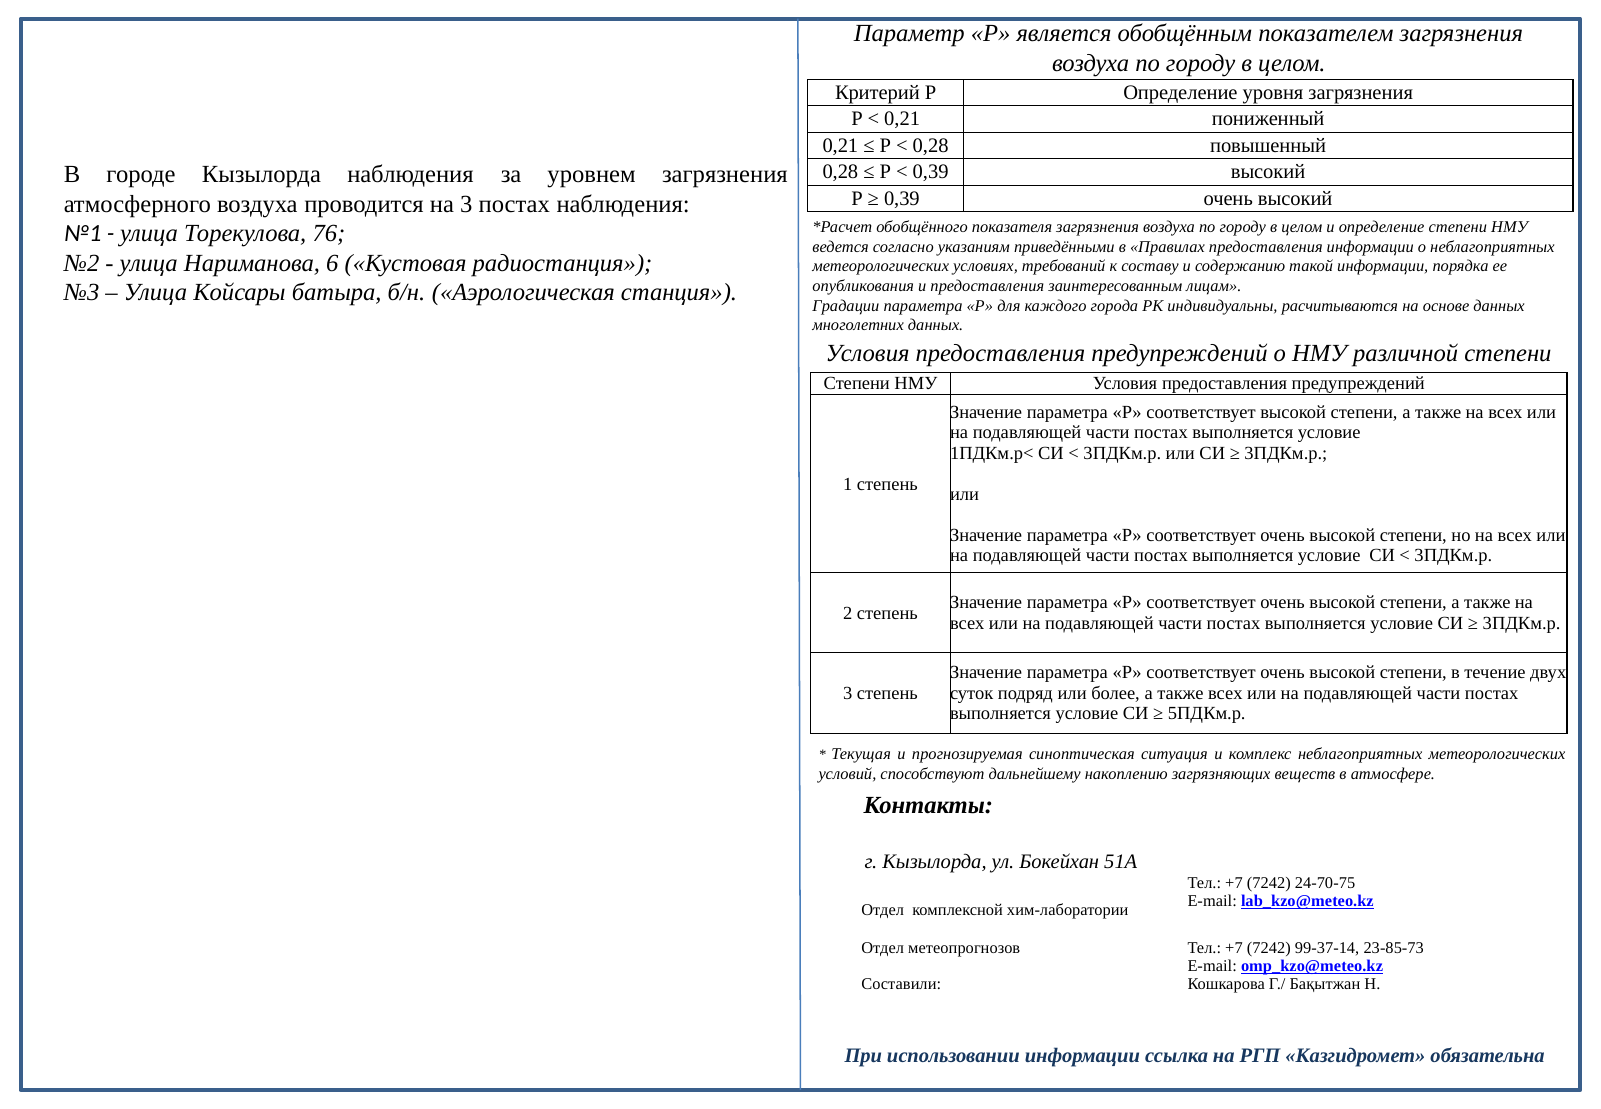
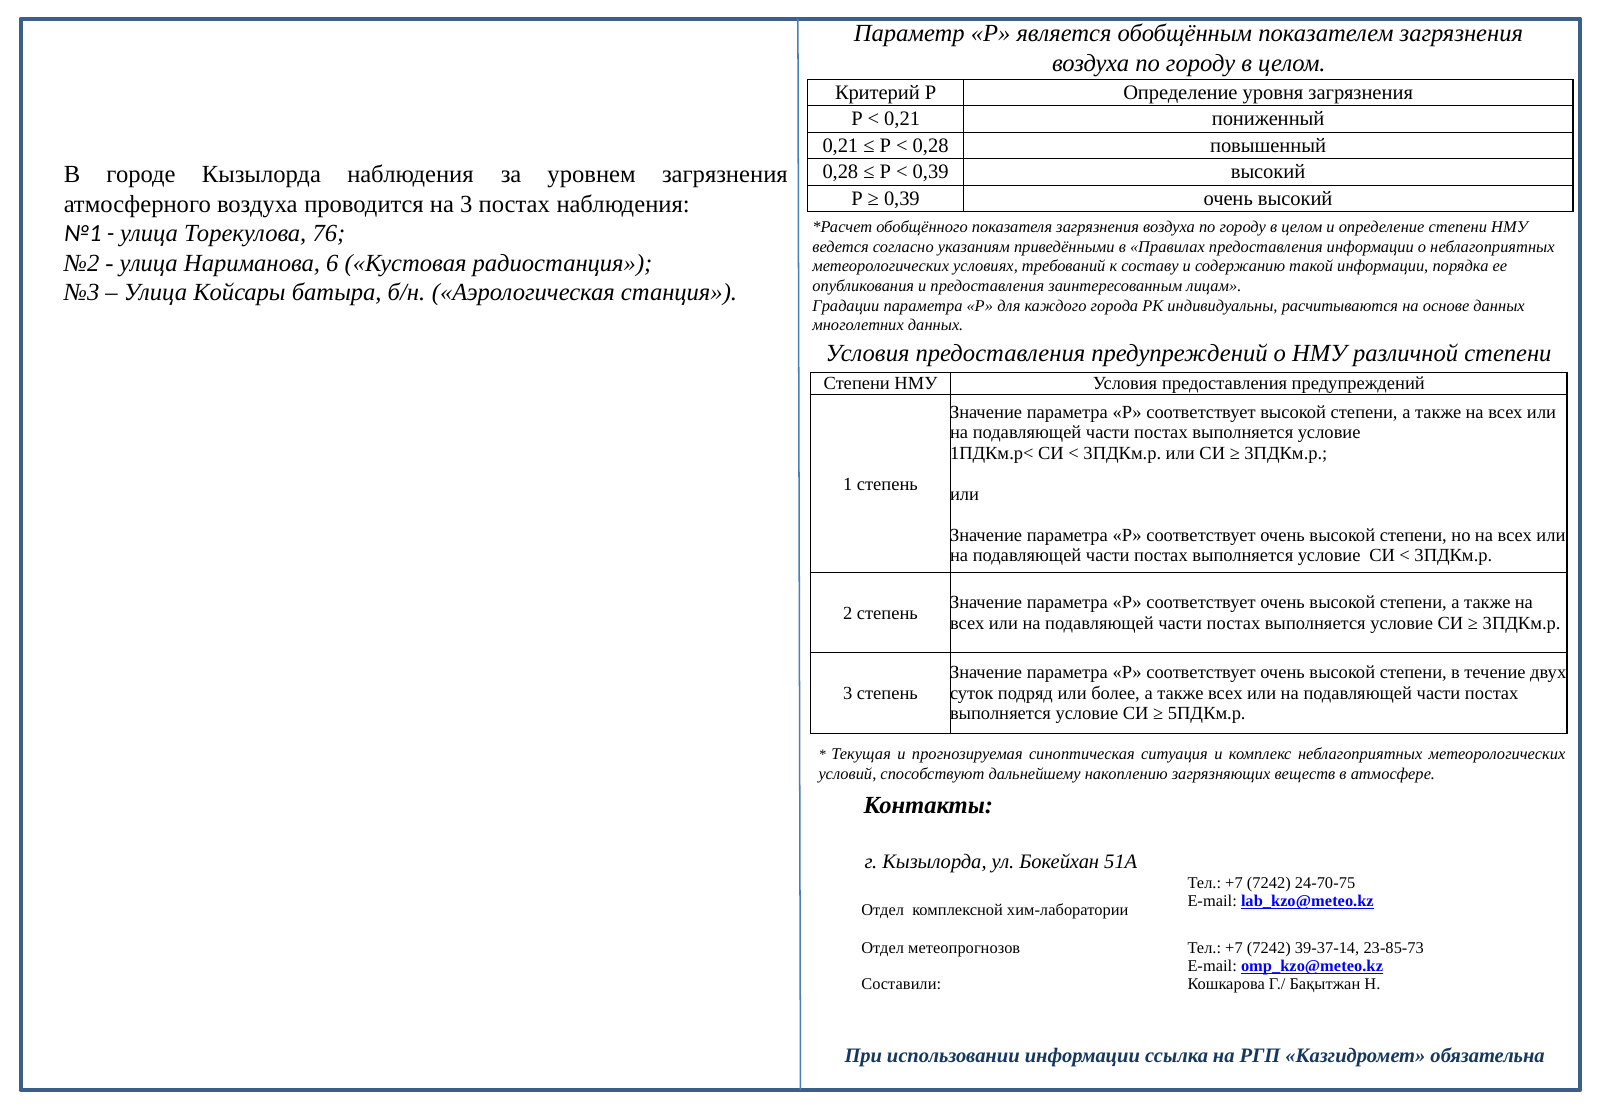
99-37-14: 99-37-14 -> 39-37-14 (1327, 947)
